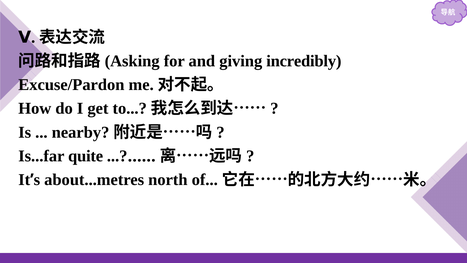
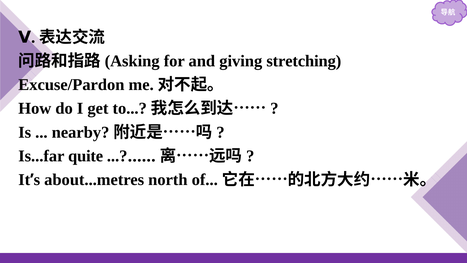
incredibly: incredibly -> stretching (304, 61)
